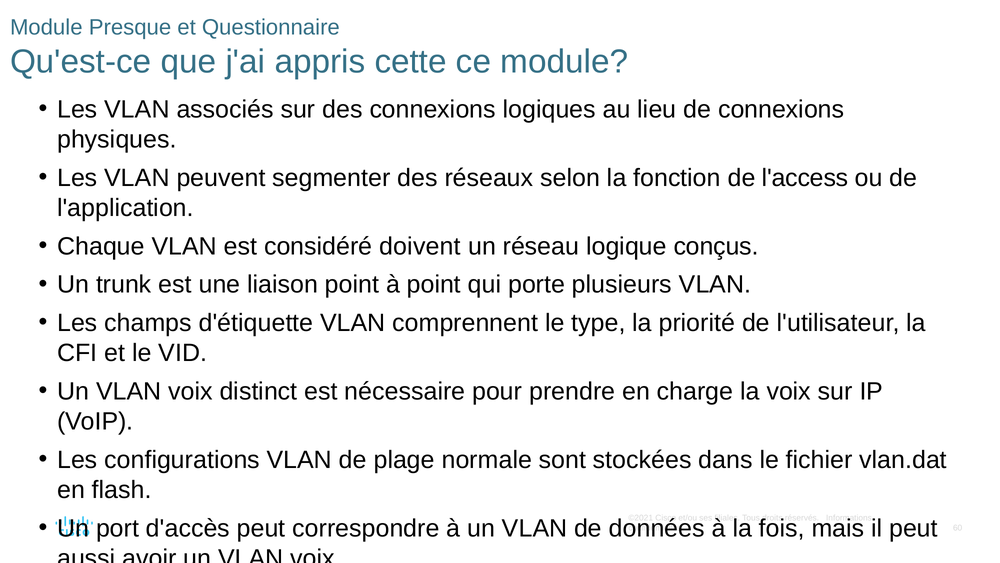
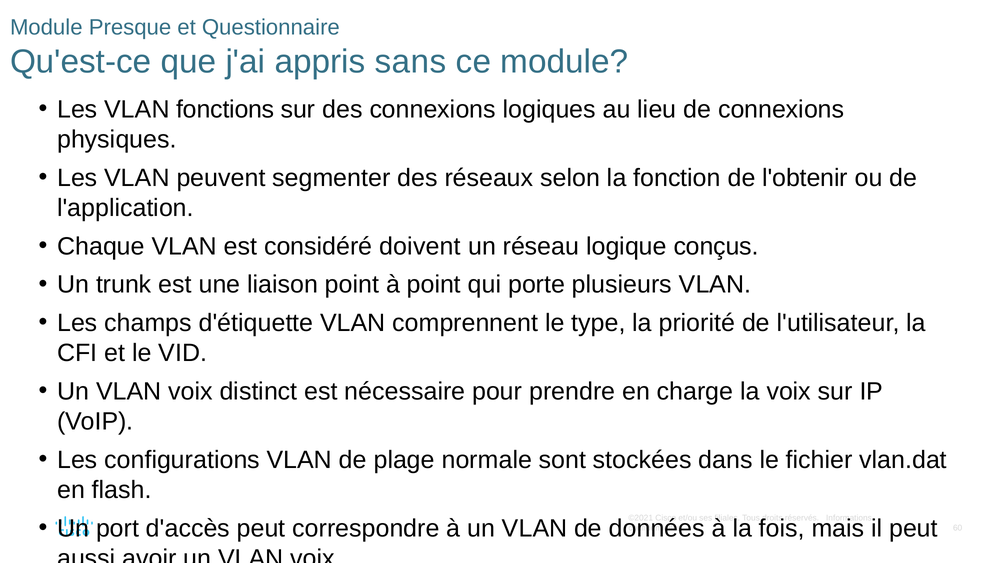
cette: cette -> sans (410, 62)
associés: associés -> fonctions (225, 109)
l'access: l'access -> l'obtenir (805, 178)
